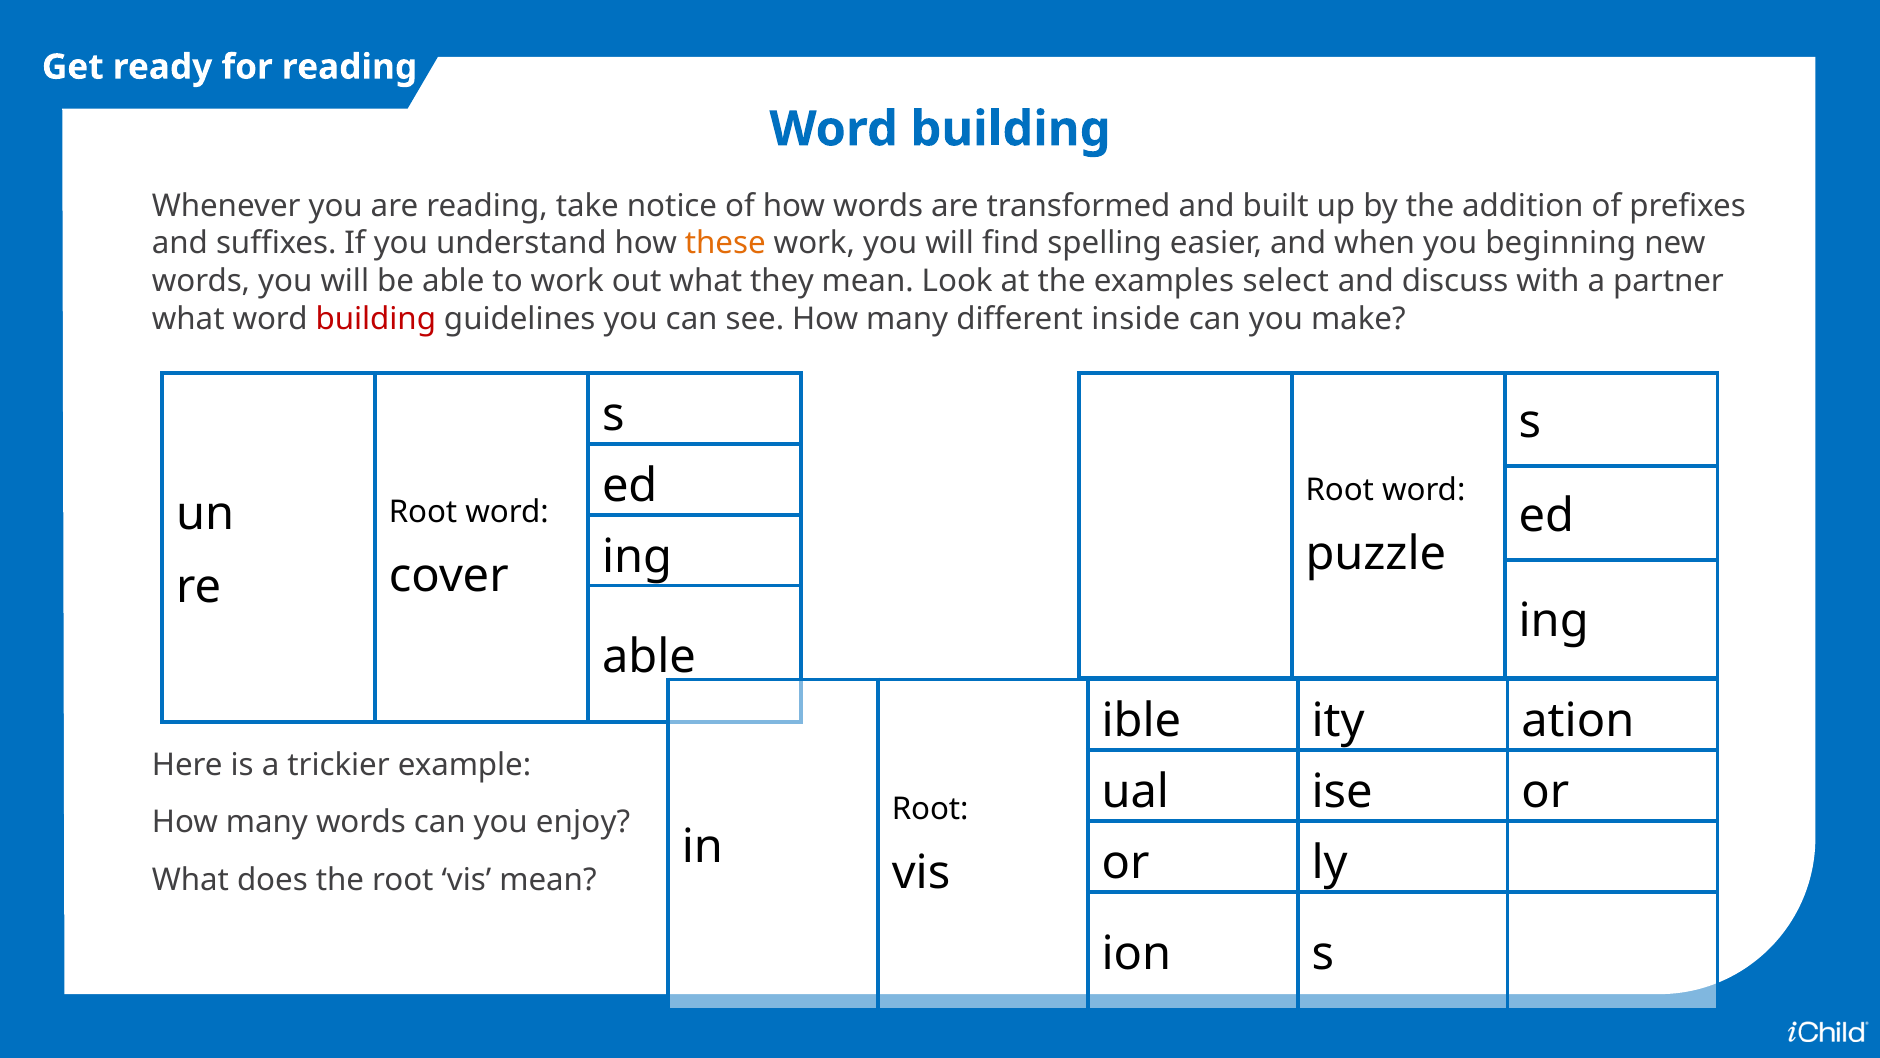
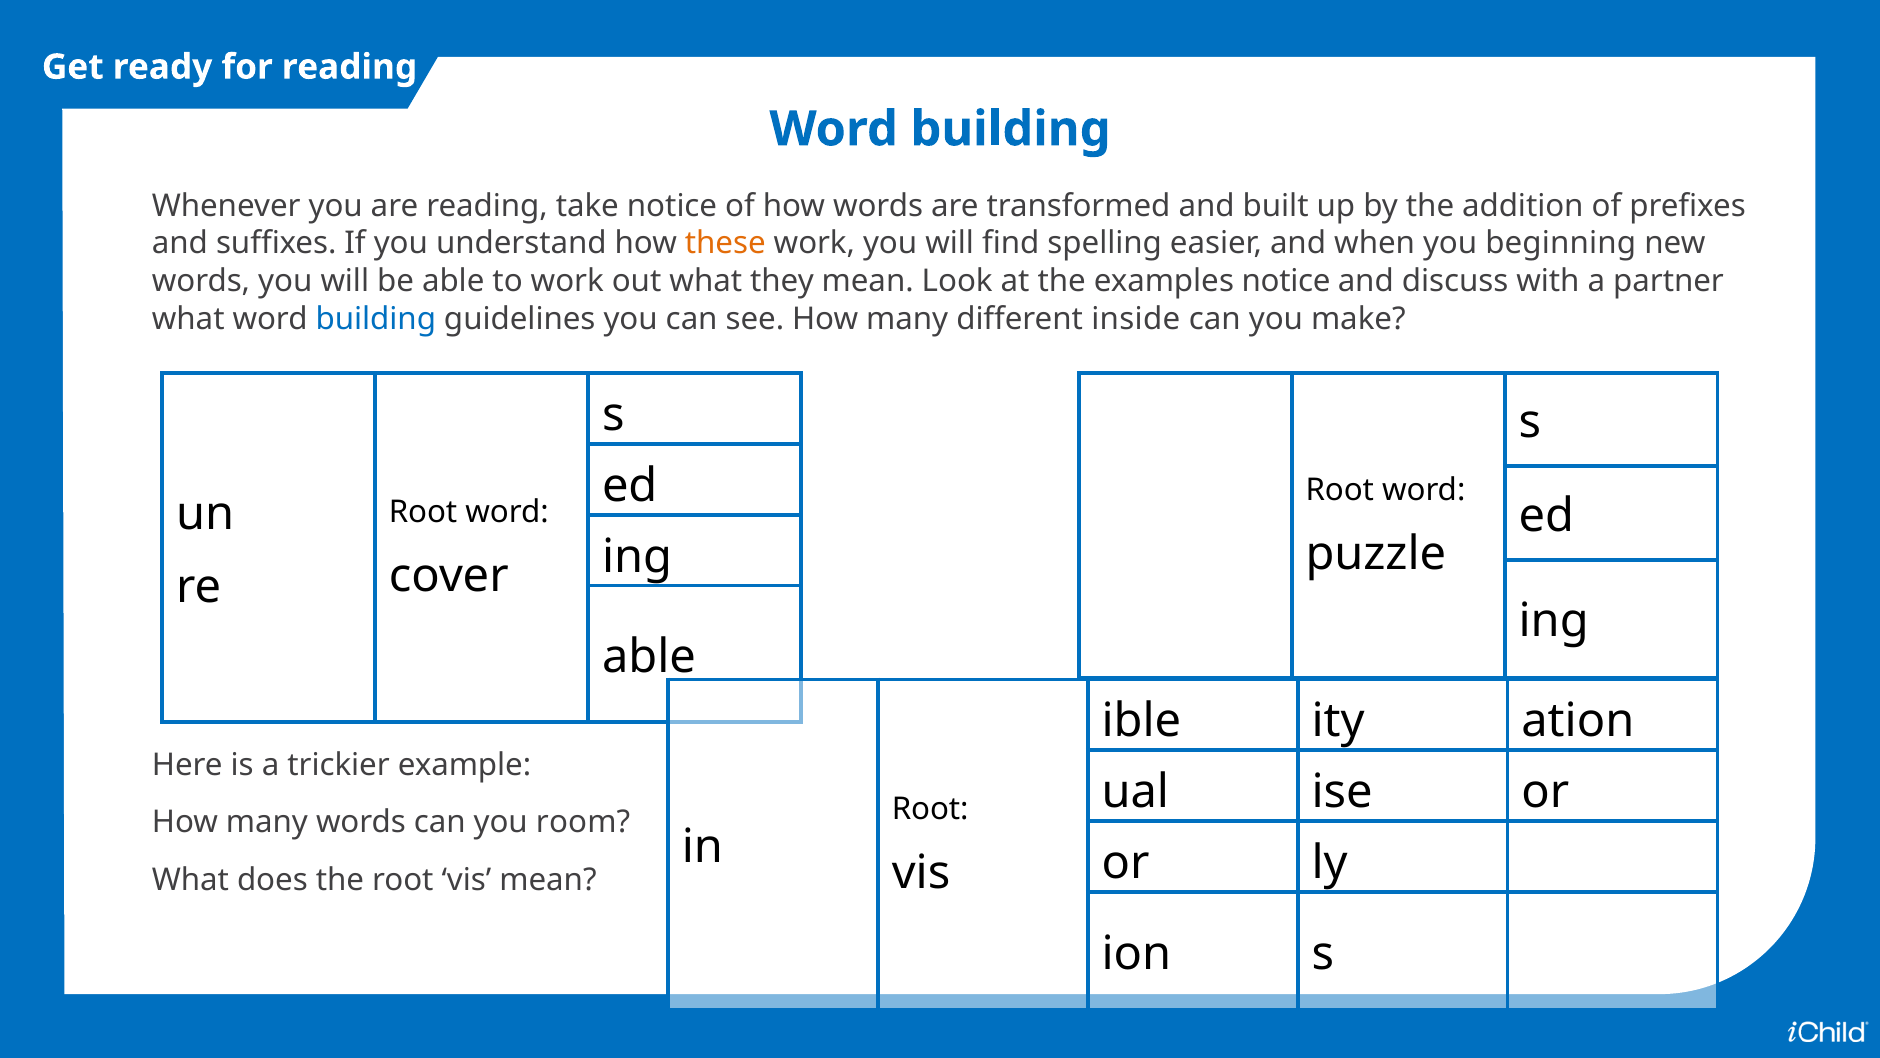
examples select: select -> notice (1286, 281)
building colour: red -> blue (376, 319)
enjoy: enjoy -> room (583, 822)
